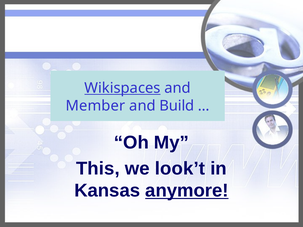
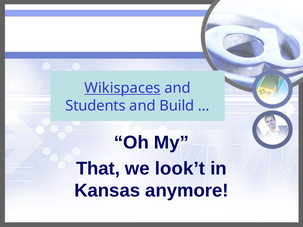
Member: Member -> Students (96, 106)
This: This -> That (98, 169)
anymore underline: present -> none (187, 191)
